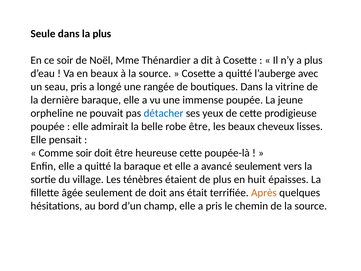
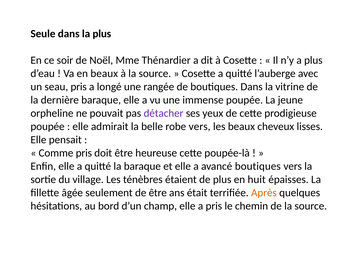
détacher colour: blue -> purple (164, 113)
robe être: être -> vers (200, 126)
Comme soir: soir -> pris (84, 153)
avancé seulement: seulement -> boutiques (258, 166)
de doit: doit -> être (158, 192)
